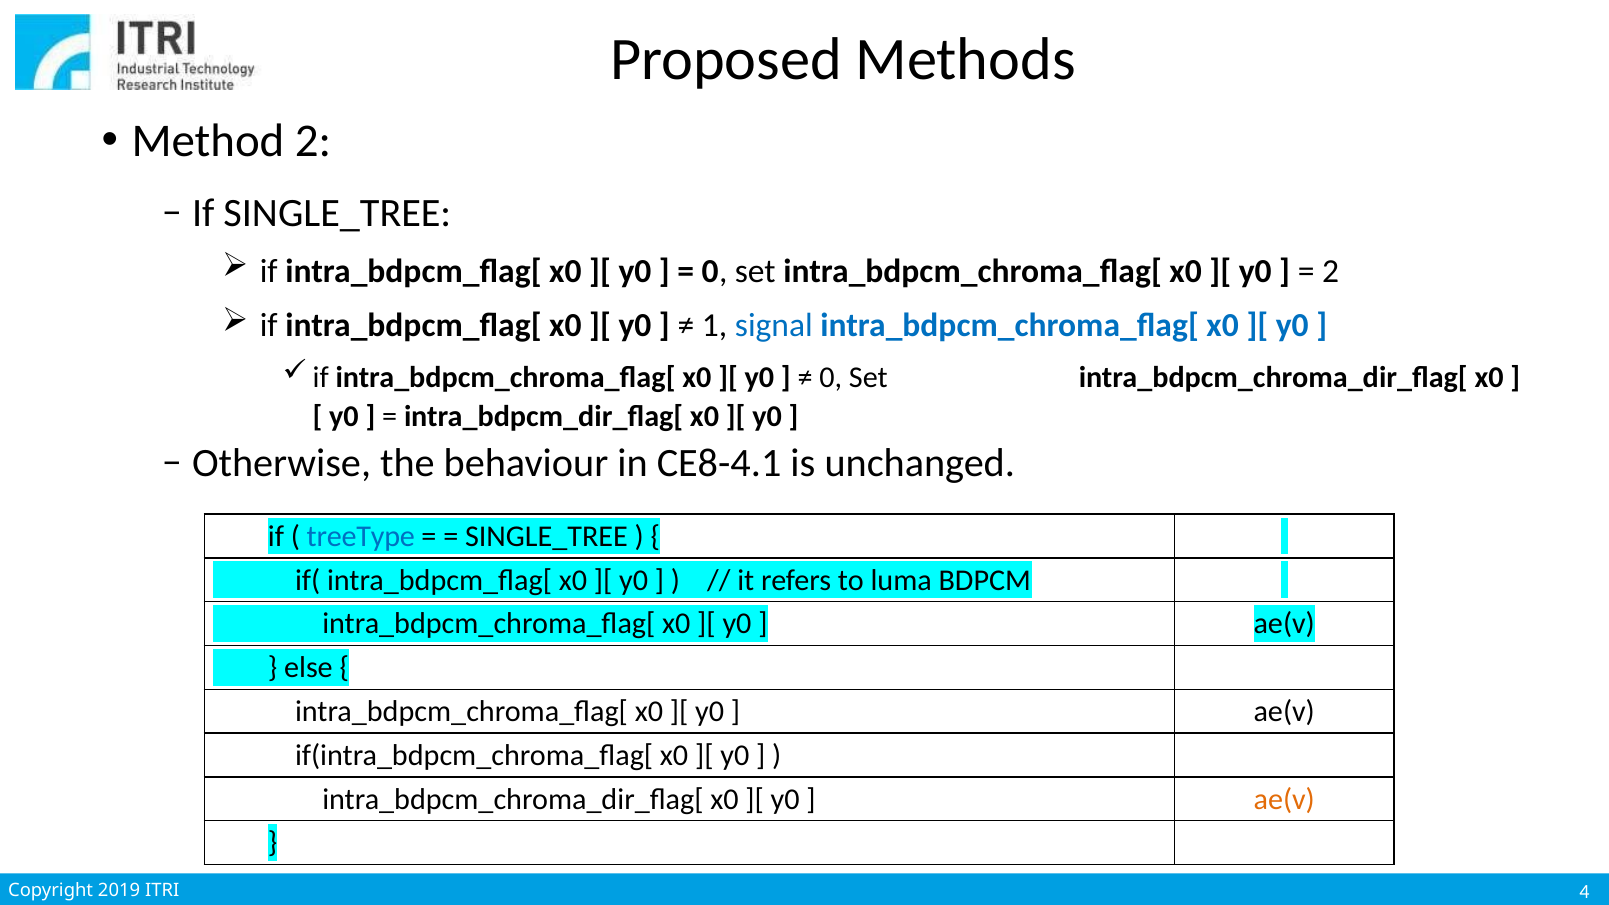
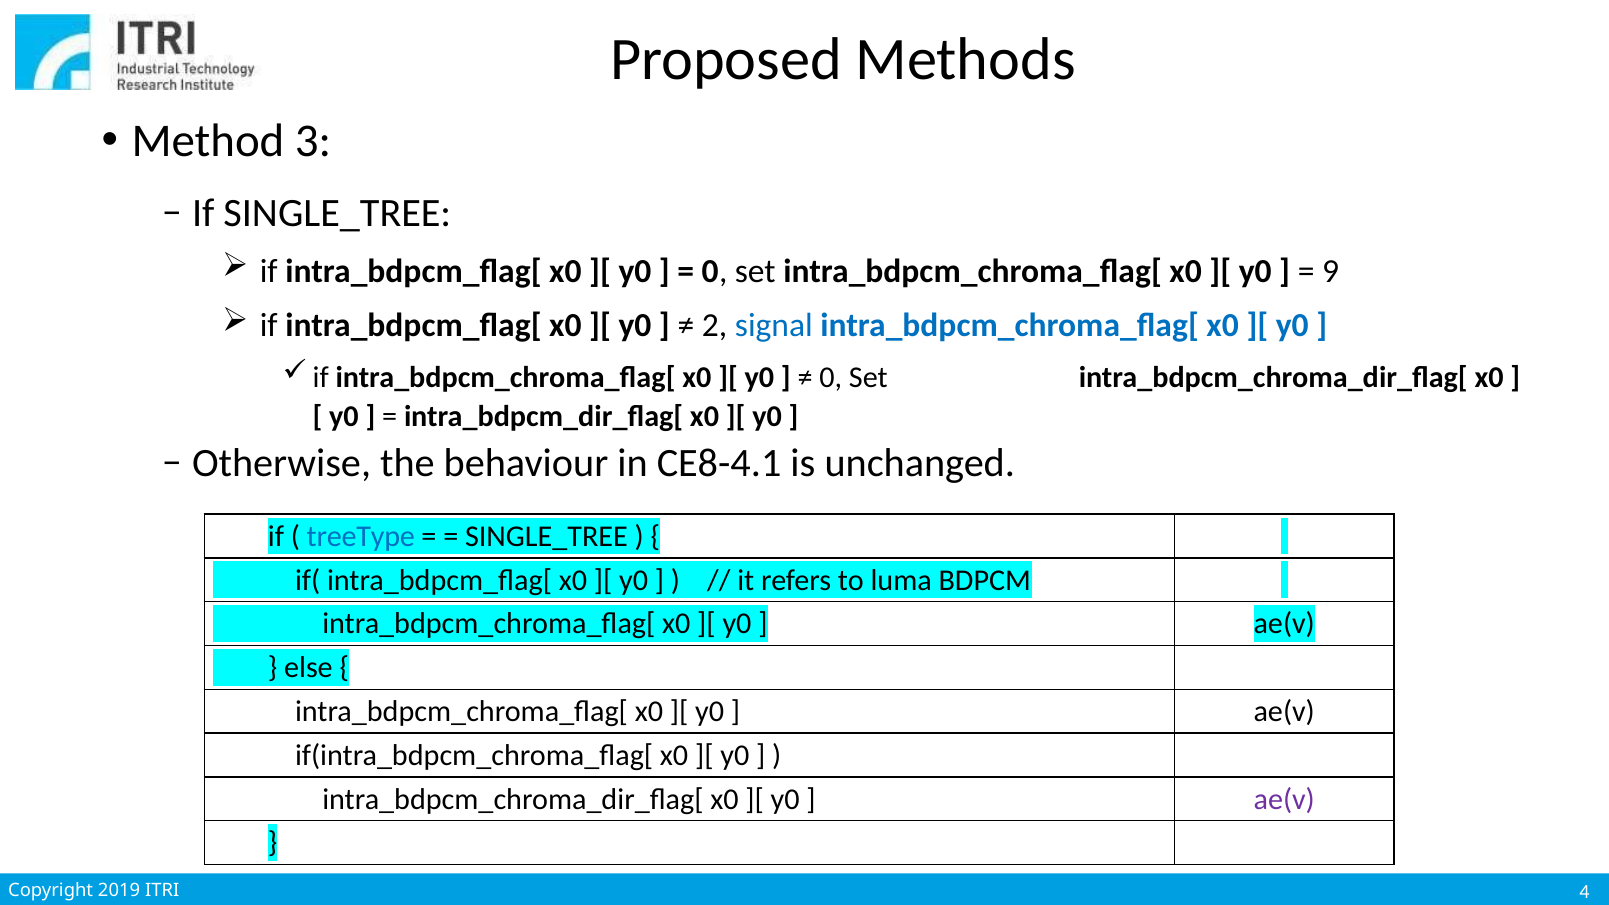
Method 2: 2 -> 3 (313, 141)
2: 2 -> 9 (1331, 271)
1: 1 -> 2 (715, 325)
ae(v colour: orange -> purple (1284, 799)
